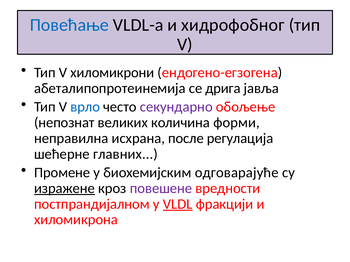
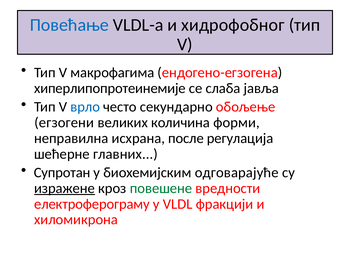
хиломикрони: хиломикрони -> макрофагима (112, 73)
aбеталипопротеинемија: aбеталипопротеинемија -> хиперлипопротеинемије (110, 89)
дрига: дрига -> слаба (223, 89)
секундарно colour: purple -> black (176, 107)
непознат: непознат -> егзогени (64, 123)
Промене: Промене -> Супротан (62, 173)
повешене colour: purple -> green (161, 189)
постпрандијалном: постпрандијалном -> електроферограму (92, 204)
VLDL underline: present -> none (178, 204)
